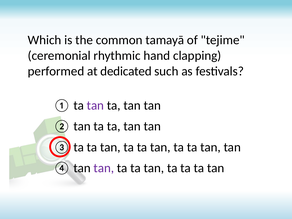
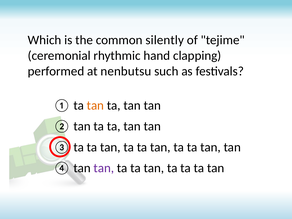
tamayā: tamayā -> silently (165, 40)
dedicated: dedicated -> nenbutsu (126, 71)
tan colour: purple -> orange (95, 105)
